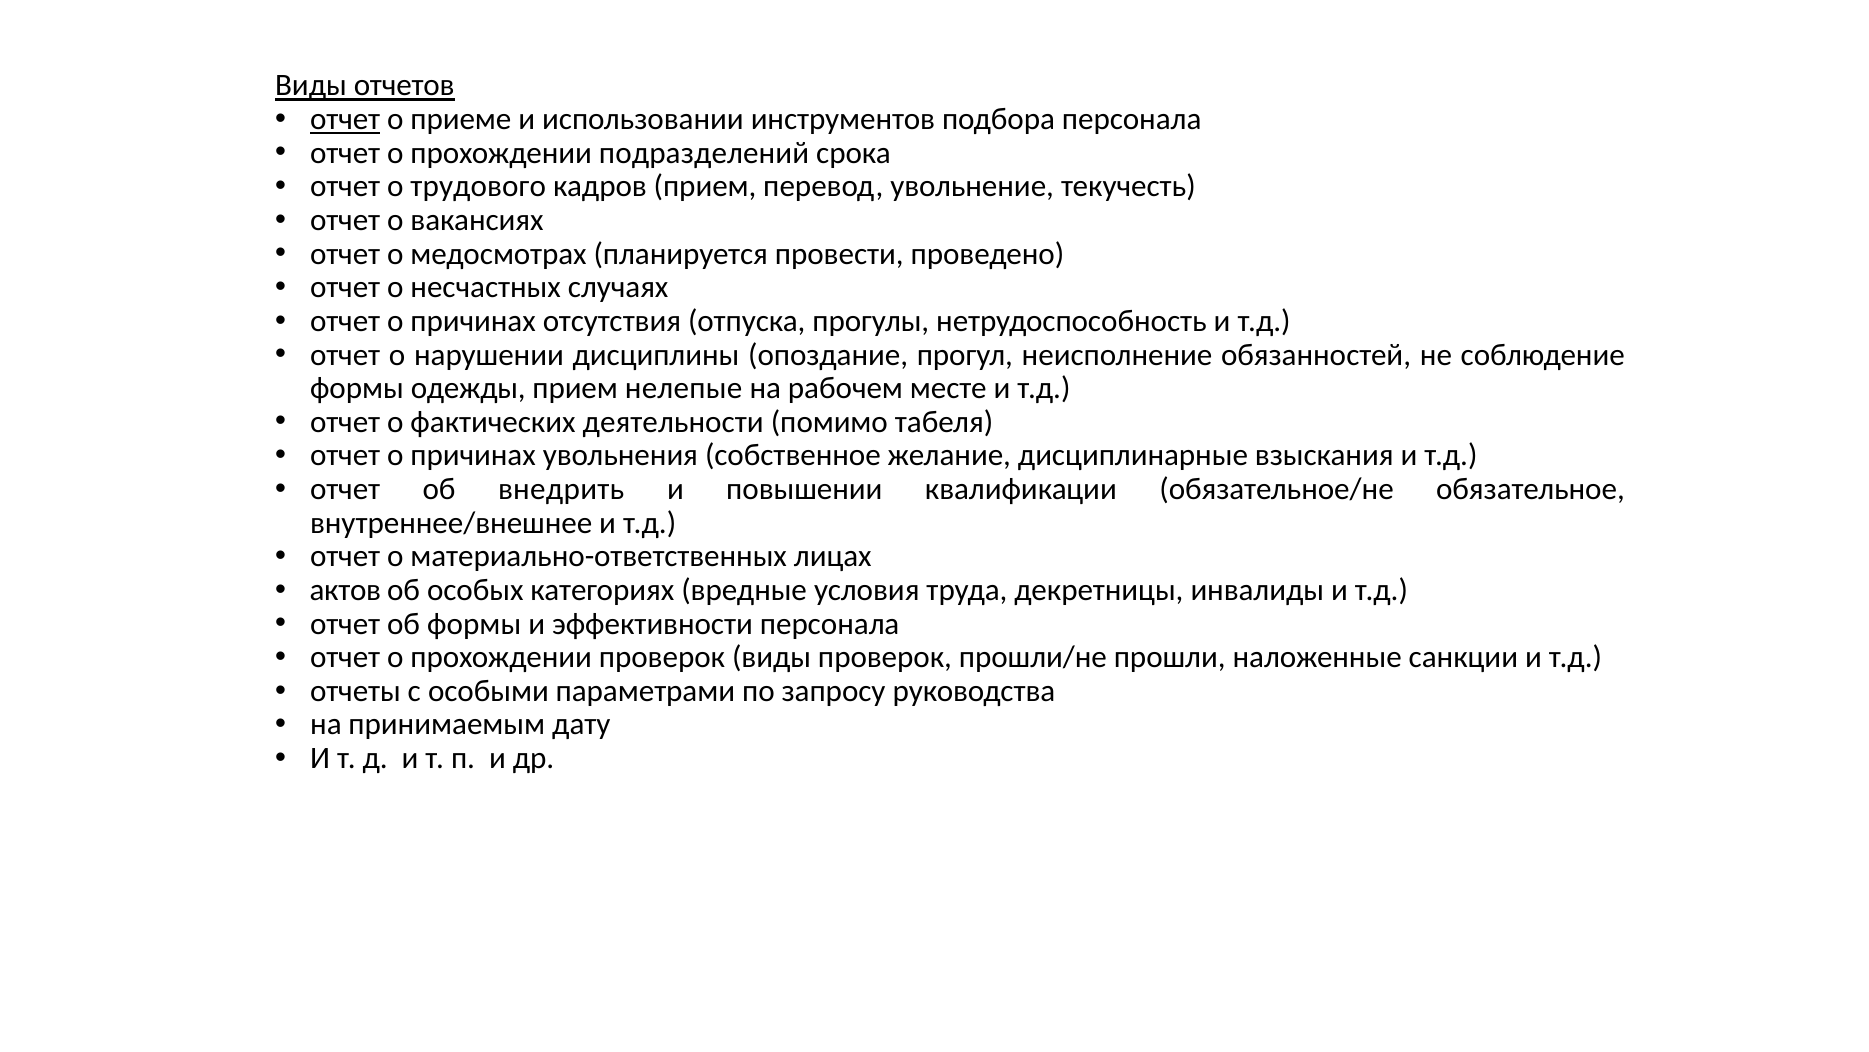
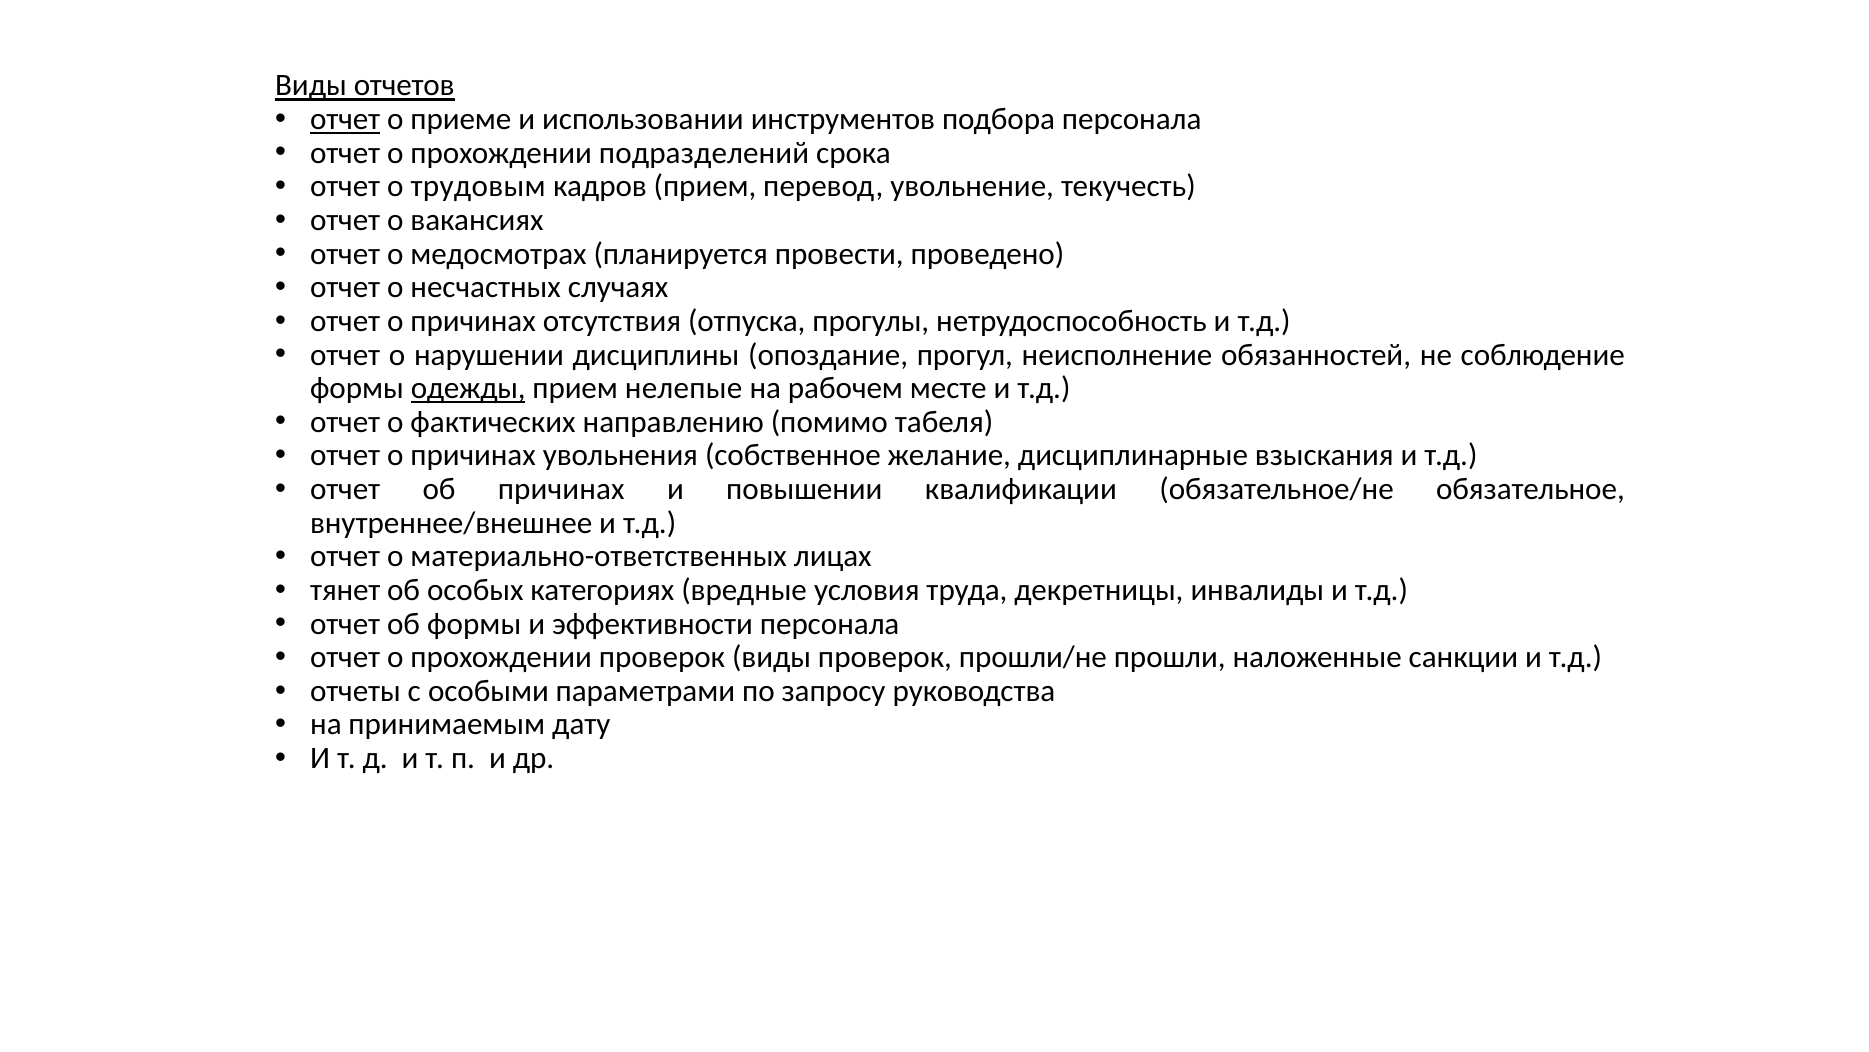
трудового: трудового -> трудовым (478, 186)
одежды underline: none -> present (468, 388)
деятельности: деятельности -> направлению (673, 422)
об внедрить: внедрить -> причинах (561, 489)
актов: актов -> тянет (345, 590)
